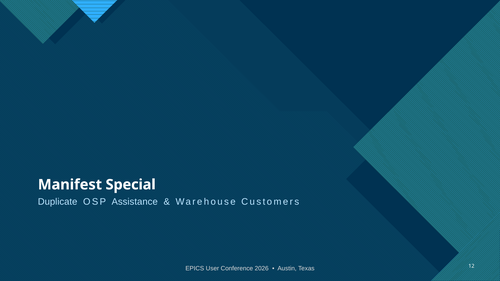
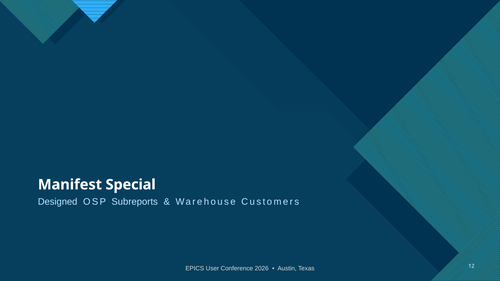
Duplicate: Duplicate -> Designed (58, 202)
Assistance: Assistance -> Subreports (135, 202)
